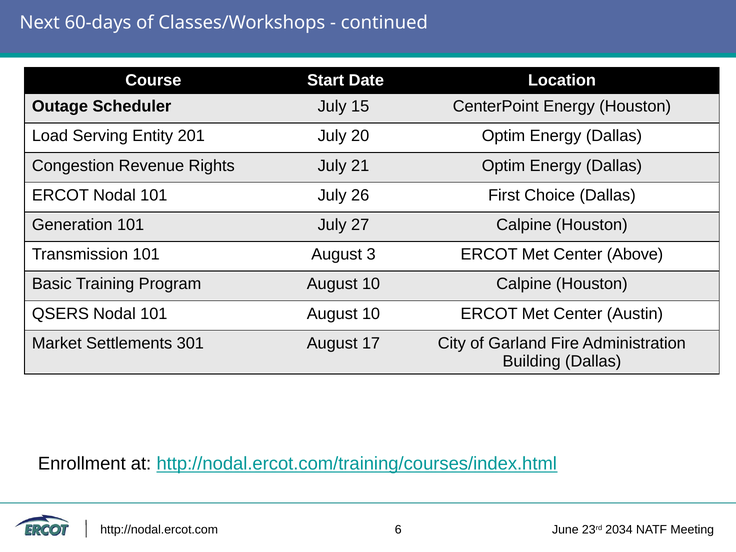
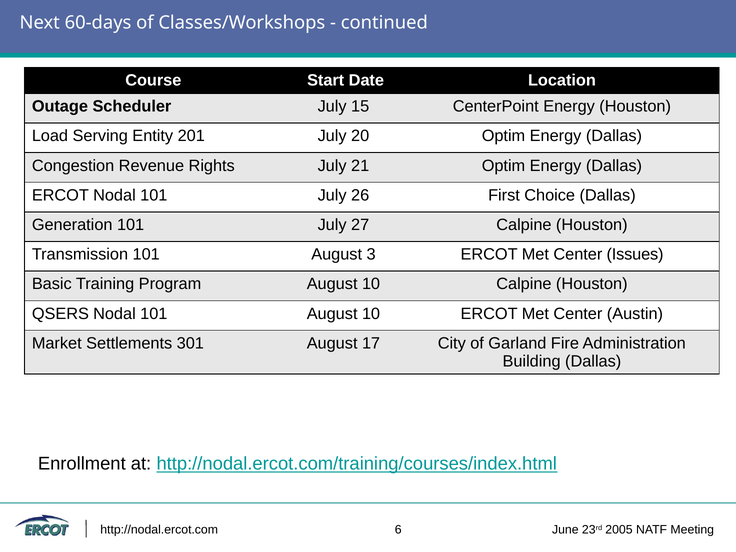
Above: Above -> Issues (635, 254)
2034: 2034 -> 2005 (619, 530)
